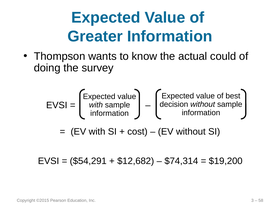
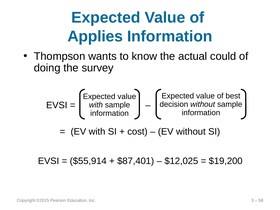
Greater: Greater -> Applies (95, 36)
$54,291: $54,291 -> $55,914 (88, 161)
$12,682: $12,682 -> $87,401 (136, 161)
$74,314: $74,314 -> $12,025 (181, 161)
